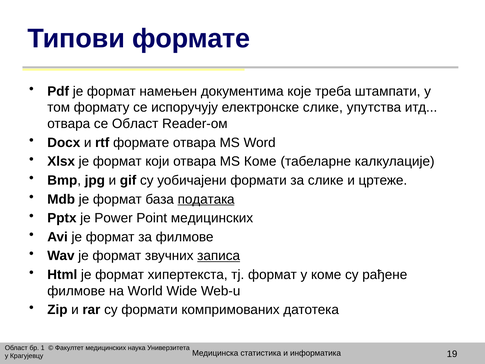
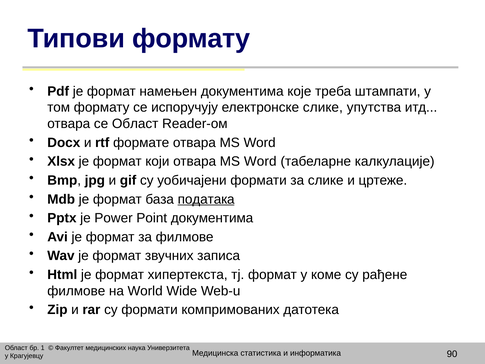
Типови формате: формате -> формату (191, 39)
који отвара MS Коме: Коме -> Word (260, 161)
Point медицинских: медицинских -> документима (212, 218)
записа underline: present -> none (219, 256)
19: 19 -> 90 (452, 354)
